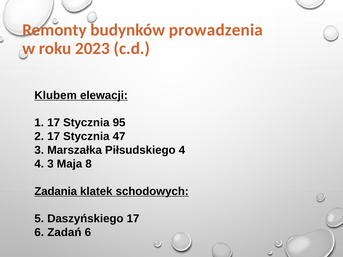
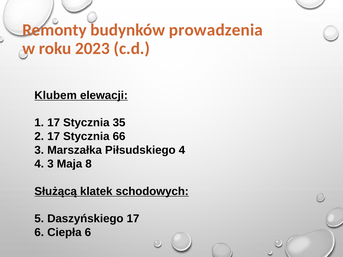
95: 95 -> 35 (119, 123)
47: 47 -> 66 (119, 137)
Zadania: Zadania -> Służącą (56, 191)
Zadań: Zadań -> Ciepła (64, 233)
